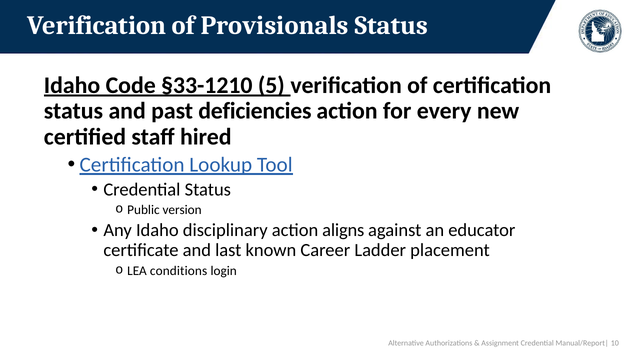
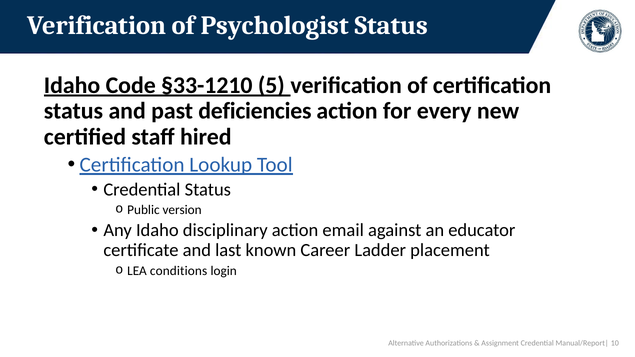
Provisionals: Provisionals -> Psychologist (275, 26)
aligns: aligns -> email (343, 230)
